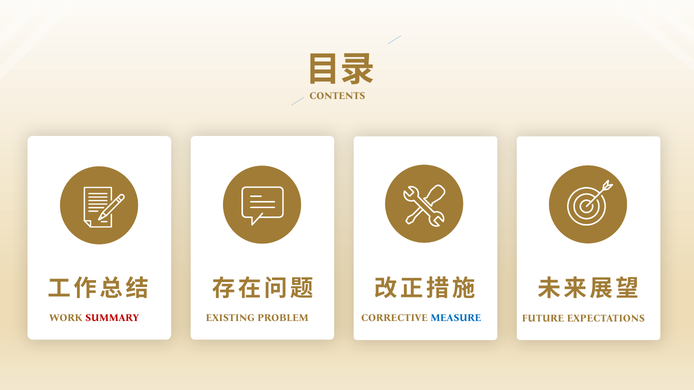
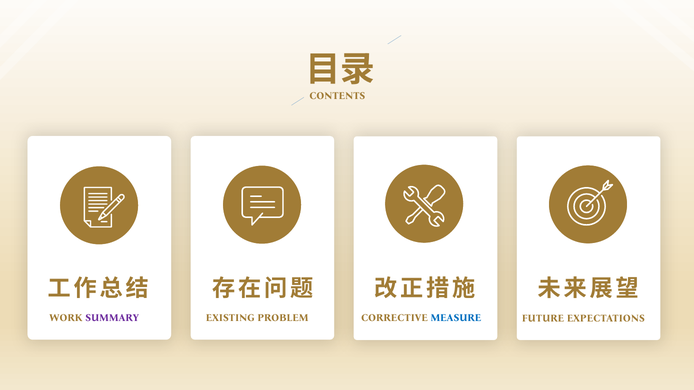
SUMMARY colour: red -> purple (112, 318)
